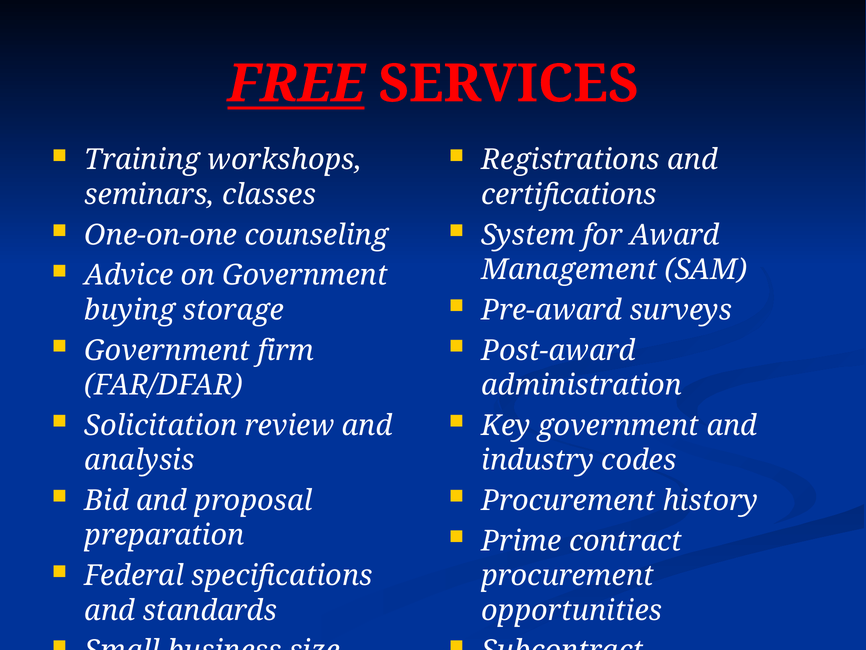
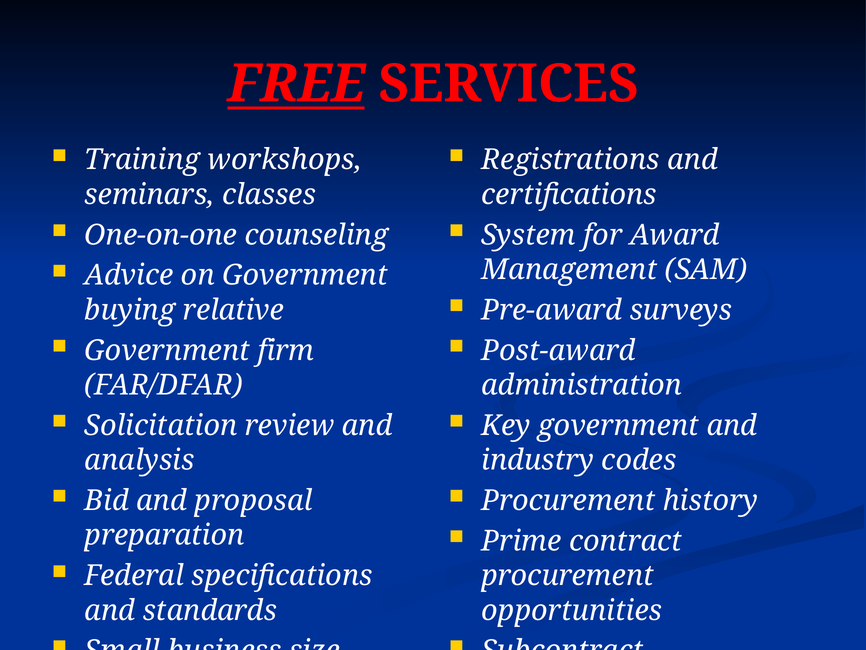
storage: storage -> relative (233, 310)
